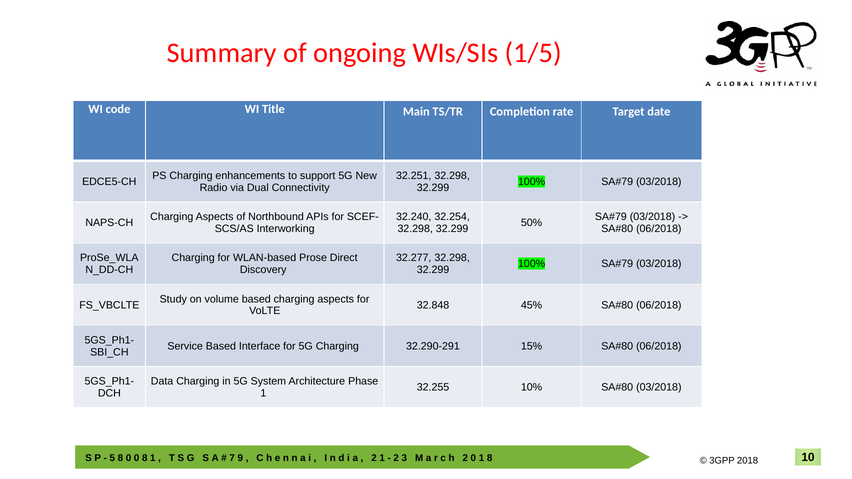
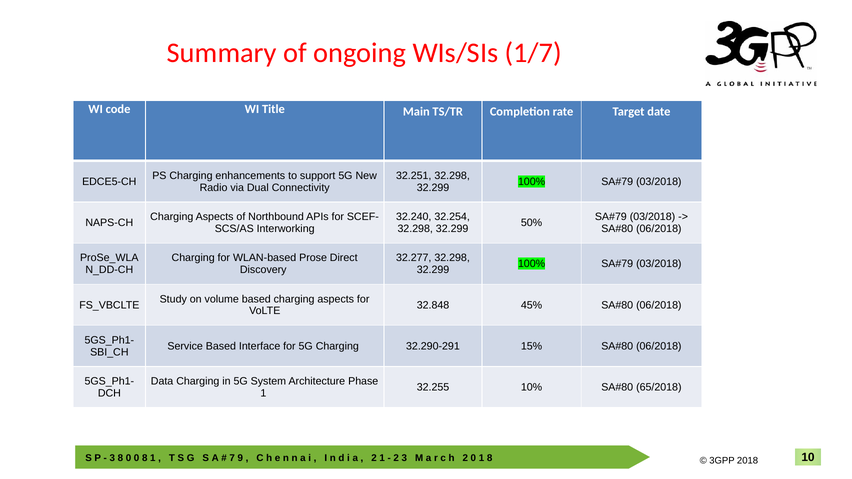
1/5: 1/5 -> 1/7 (533, 53)
03/2018: 03/2018 -> 65/2018 (659, 387)
5: 5 -> 3 (112, 458)
